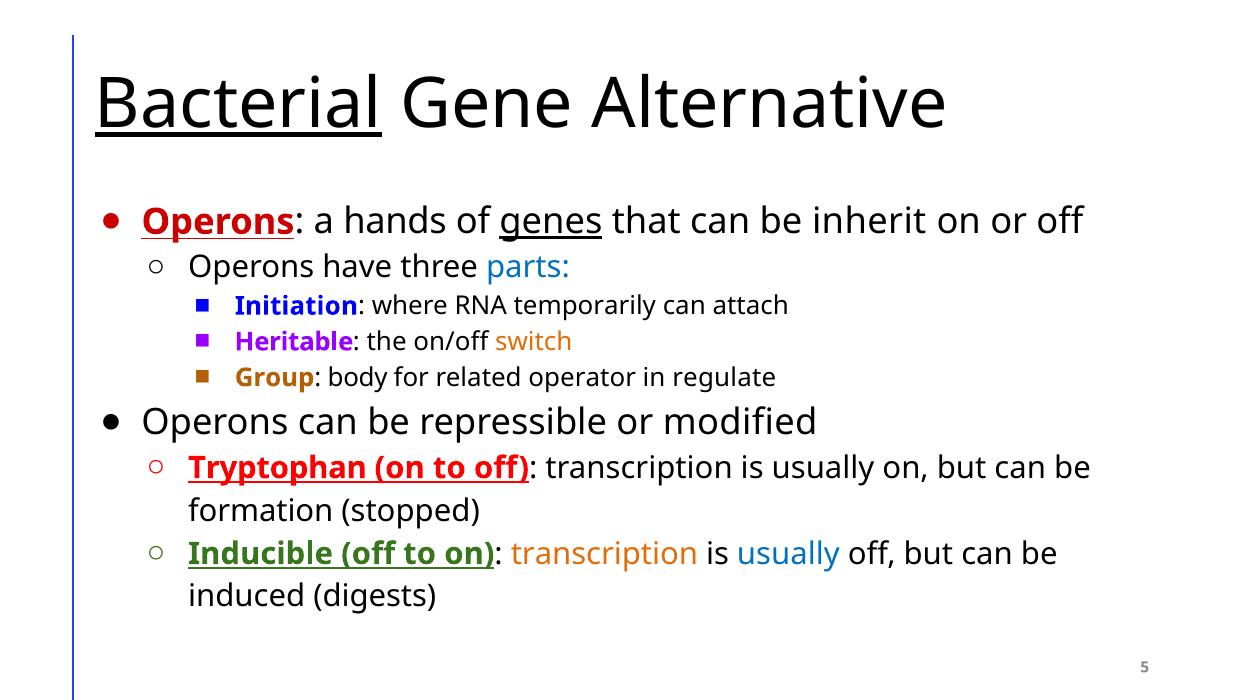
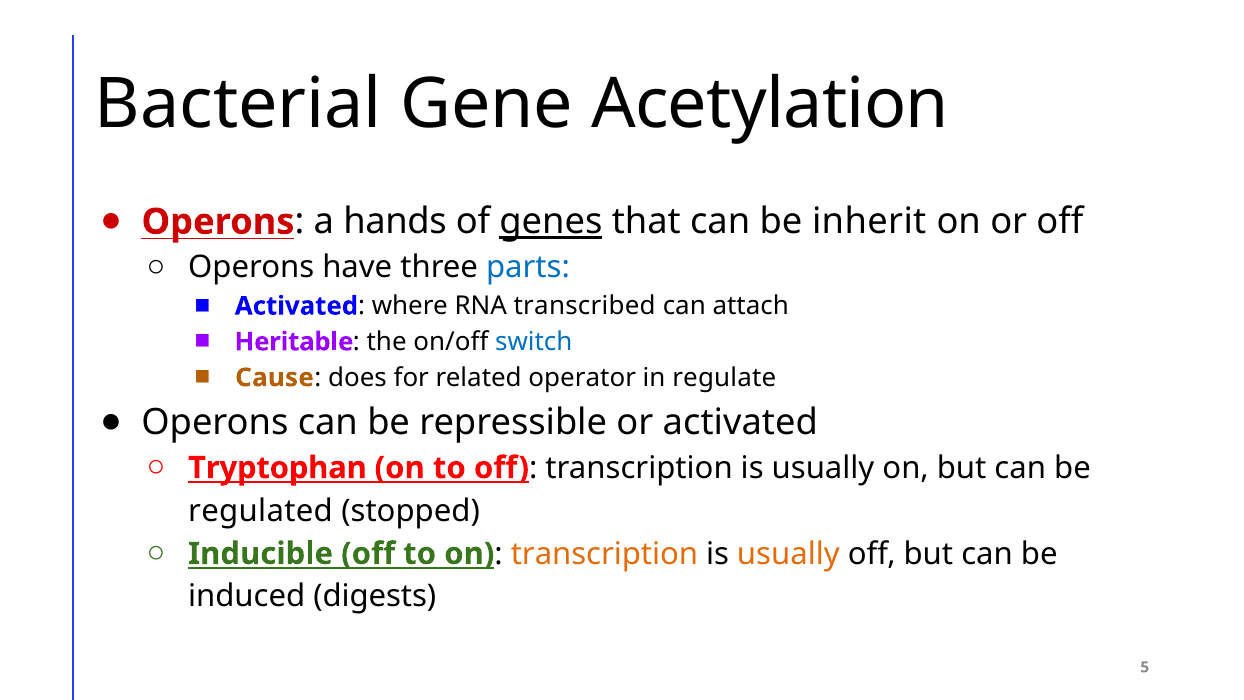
Bacterial underline: present -> none (238, 104)
Alternative: Alternative -> Acetylation (770, 104)
Initiation: Initiation -> Activated (296, 306)
temporarily: temporarily -> transcribed (585, 306)
switch colour: orange -> blue (534, 342)
Group: Group -> Cause (274, 377)
body: body -> does (357, 377)
or modified: modified -> activated (740, 422)
formation: formation -> regulated (261, 511)
usually colour: blue -> orange (788, 554)
